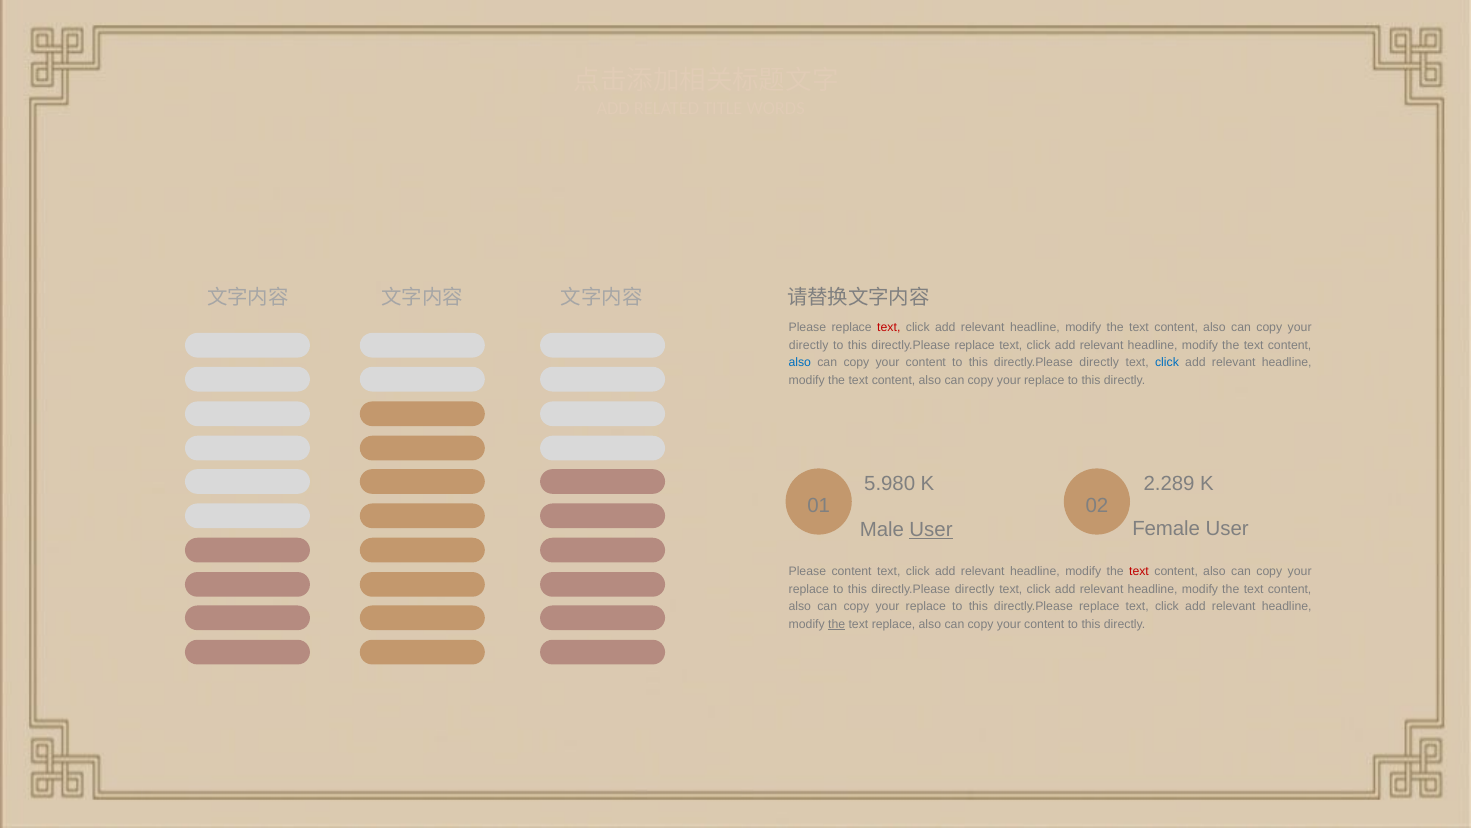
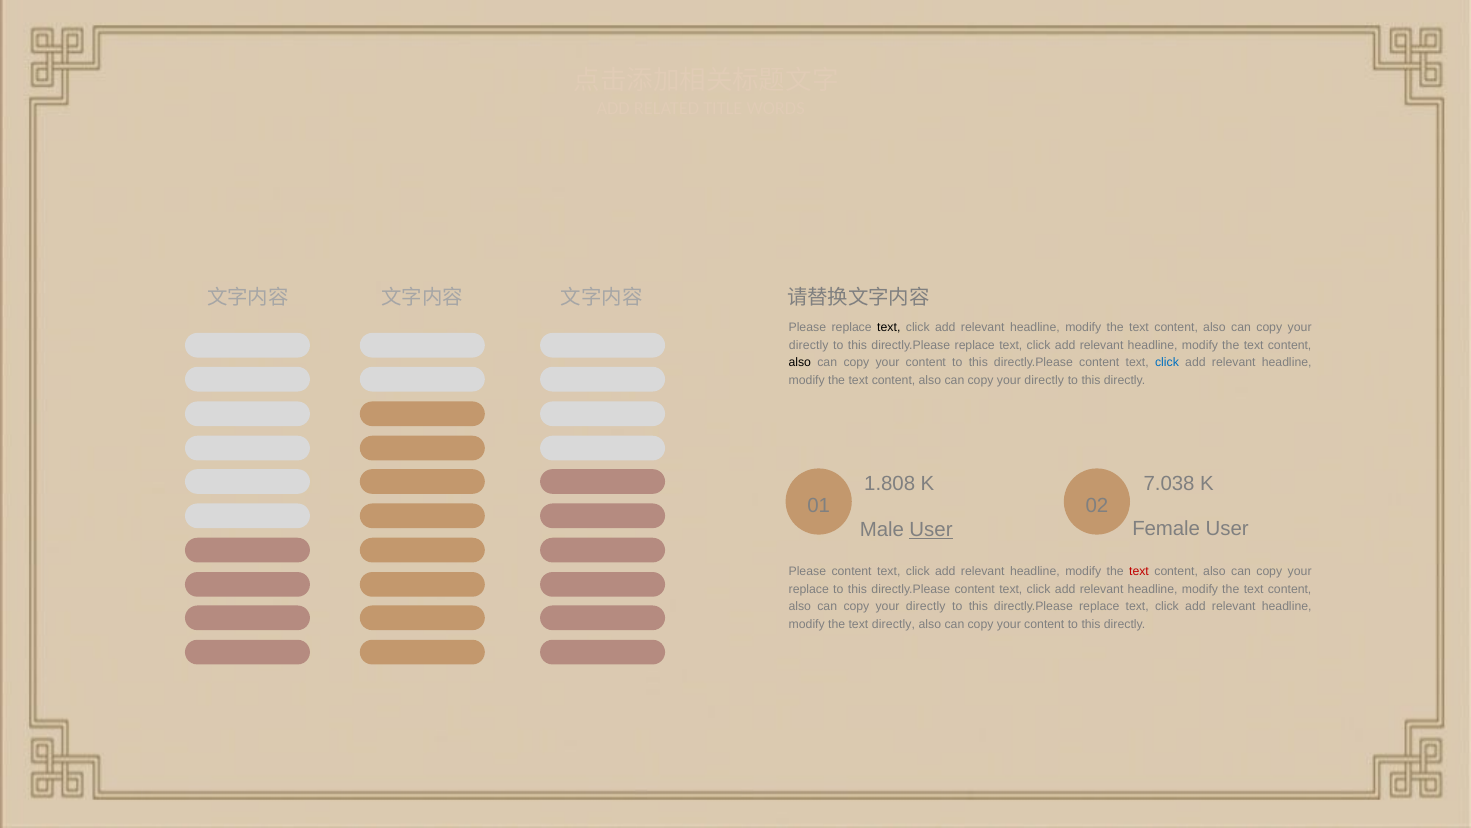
text colour: red -> black (889, 327)
also colour: blue -> black (800, 362)
directly: directly -> content (1099, 362)
replace: replace -> directly (1044, 380)
5.980: 5.980 -> 1.808 (890, 484)
2.289: 2.289 -> 7.038 (1169, 484)
directly: directly -> content (975, 589)
replace: replace -> directly (926, 607)
the underline: present -> none (837, 624)
text replace: replace -> directly (894, 624)
